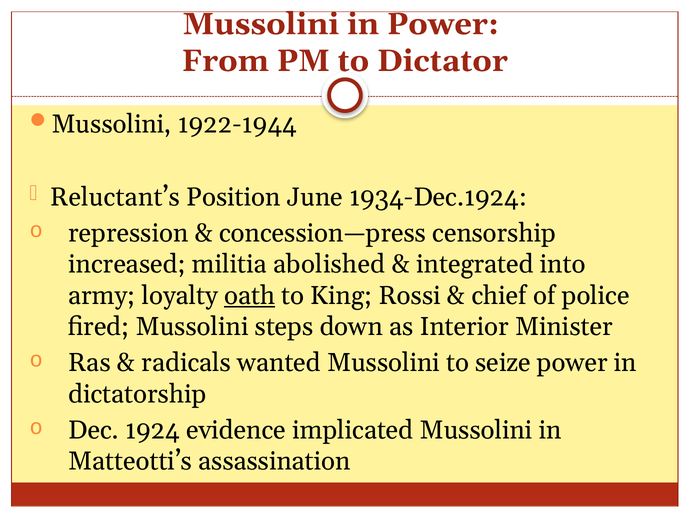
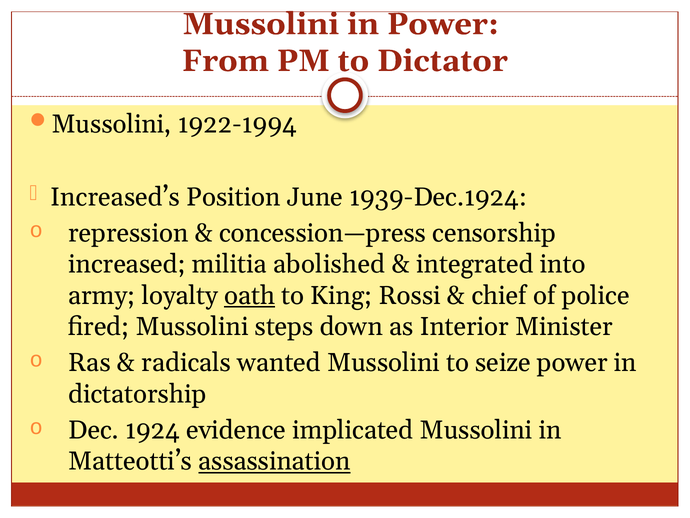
1922-1944: 1922-1944 -> 1922-1994 (237, 124)
Reluctant’s: Reluctant’s -> Increased’s (115, 197)
1934-Dec.1924: 1934-Dec.1924 -> 1939-Dec.1924 (438, 197)
assassination underline: none -> present (274, 461)
